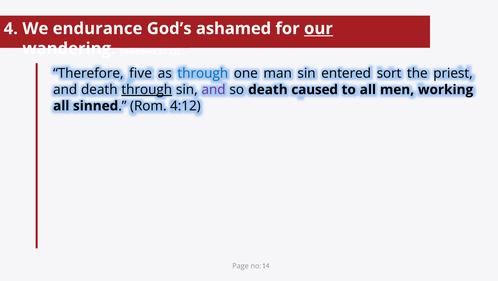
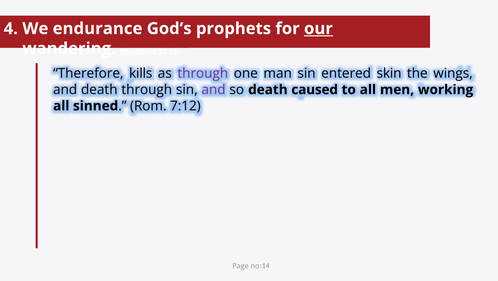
ashamed: ashamed -> prophets (233, 29)
five: five -> kills (141, 73)
through colour: blue -> purple (203, 73)
sort: sort -> skin (389, 73)
priest: priest -> wings (453, 73)
through underline: present -> none (147, 90)
4:12: 4:12 -> 7:12 (185, 106)
